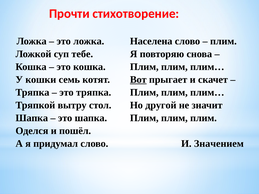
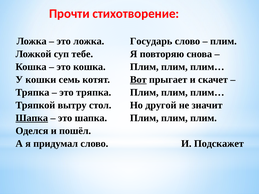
Населена: Населена -> Государь (151, 41)
Шапка underline: none -> present (32, 118)
Значением: Значением -> Подскажет (219, 144)
